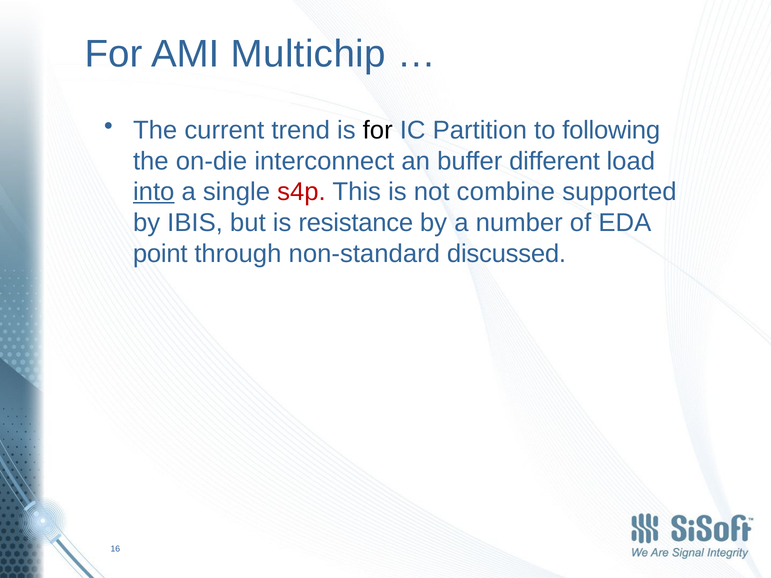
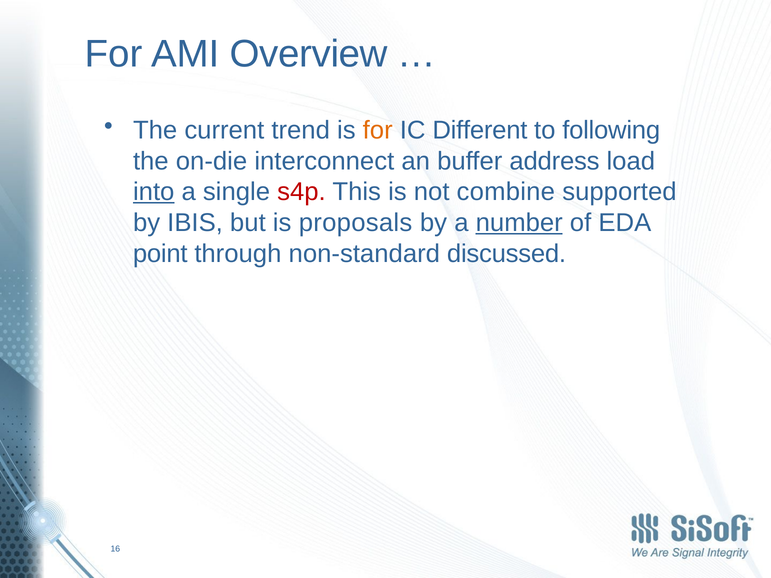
Multichip: Multichip -> Overview (309, 54)
for colour: black -> orange (378, 130)
Partition: Partition -> Different (480, 130)
different: different -> address (555, 161)
resistance: resistance -> proposals (356, 223)
number underline: none -> present (519, 223)
